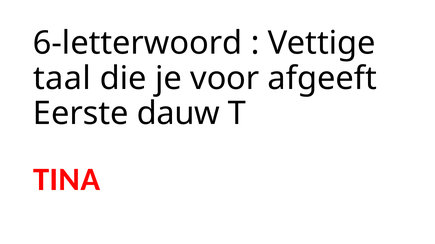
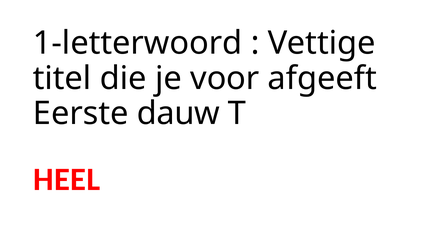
6-letterwoord: 6-letterwoord -> 1-letterwoord (138, 43)
taal: taal -> titel (62, 79)
TINA: TINA -> HEEL (67, 180)
